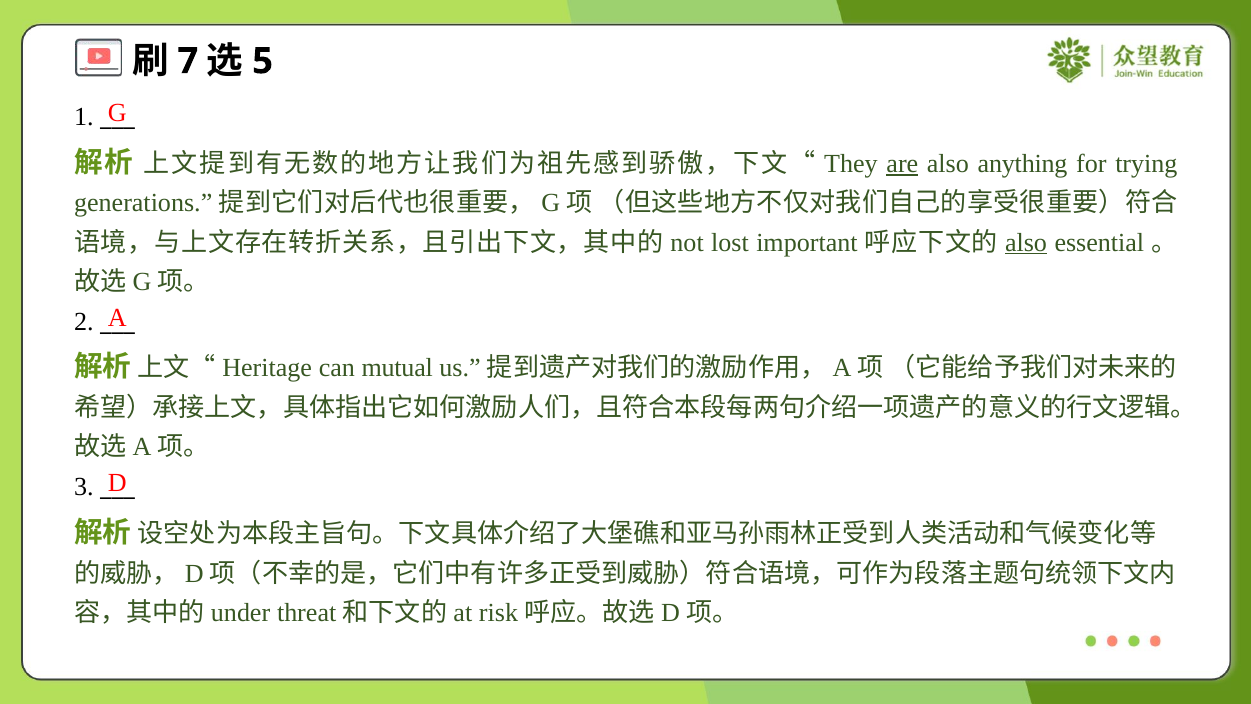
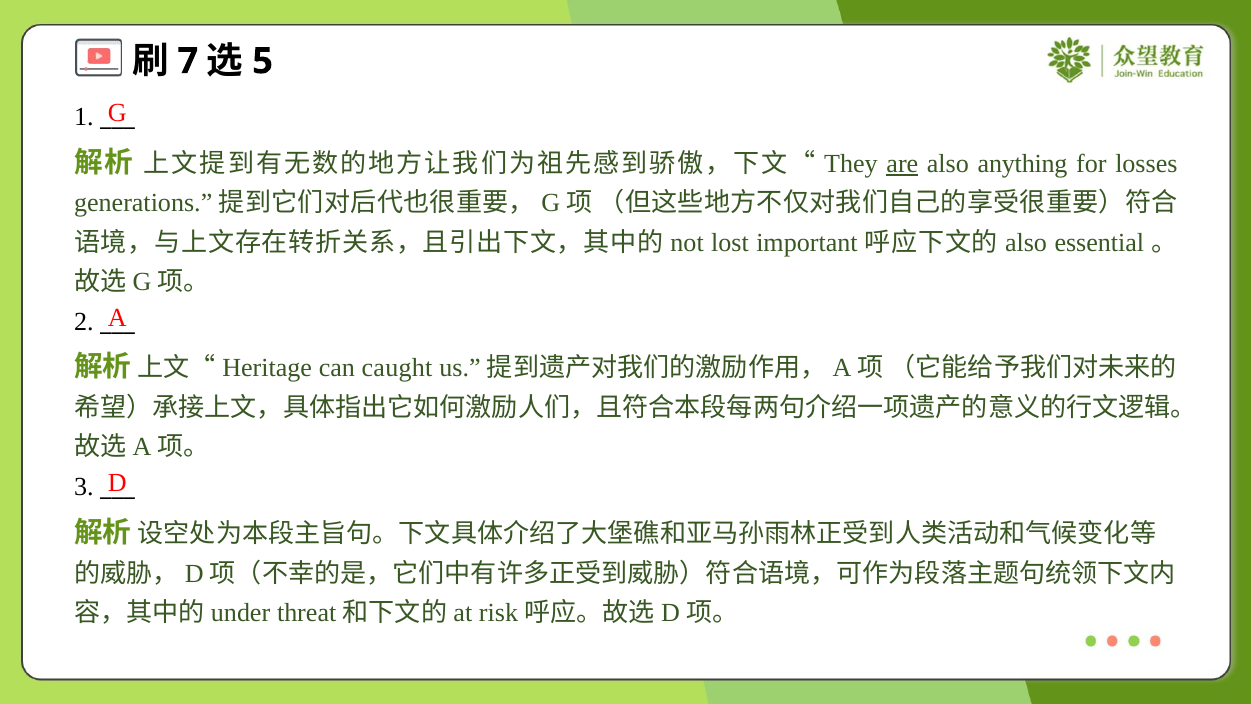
trying: trying -> losses (1146, 164)
also underline: present -> none (1026, 242)
mutual: mutual -> caught (397, 368)
